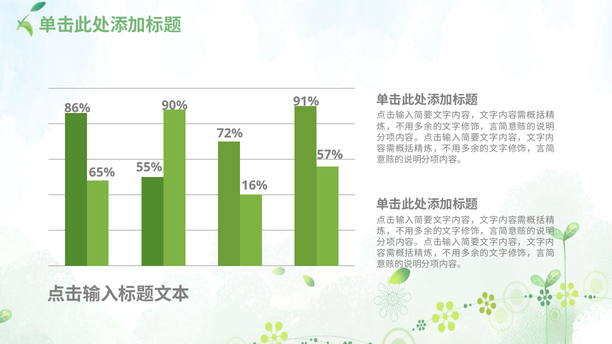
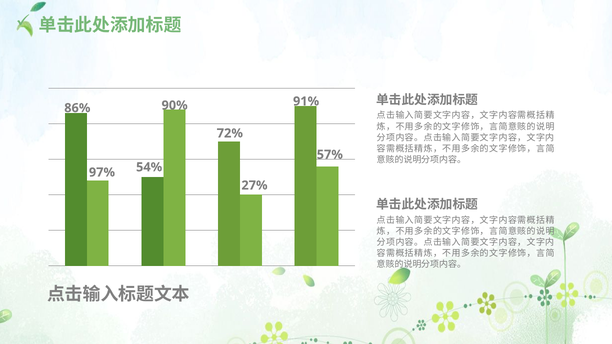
55%: 55% -> 54% (149, 167)
65%: 65% -> 97% (102, 172)
16%: 16% -> 27% (254, 186)
